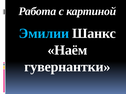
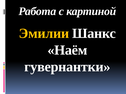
Эмилии colour: light blue -> yellow (44, 34)
